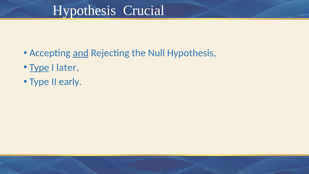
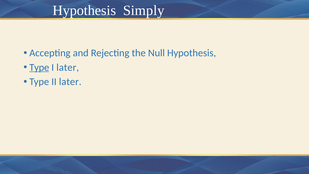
Crucial: Crucial -> Simply (144, 11)
and underline: present -> none (81, 53)
II early: early -> later (70, 82)
